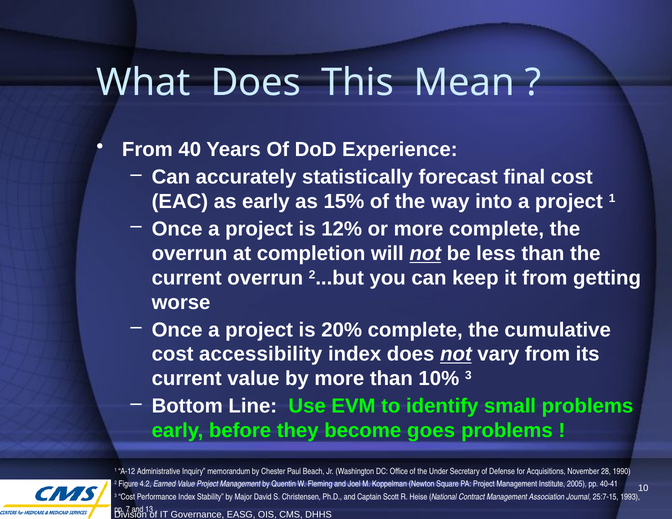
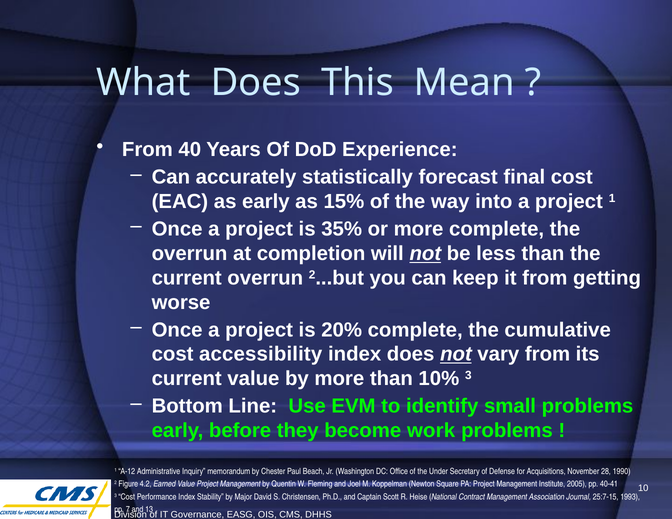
12%: 12% -> 35% (342, 229)
goes: goes -> work (431, 431)
